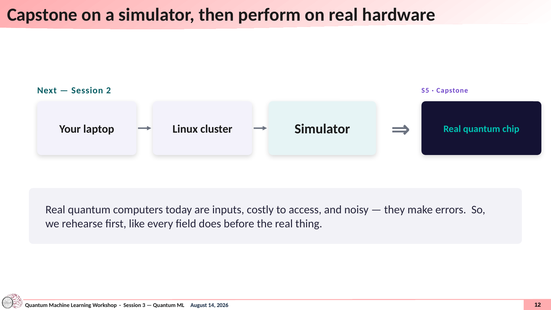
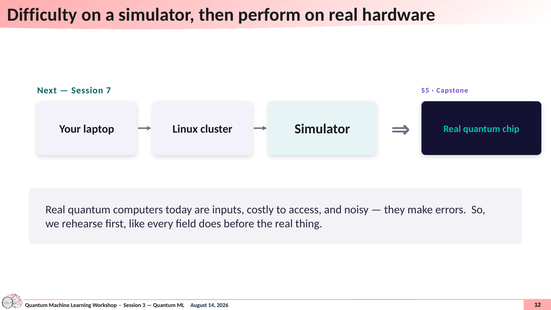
Capstone: Capstone -> Difficulty (42, 15)
2: 2 -> 7 (109, 91)
